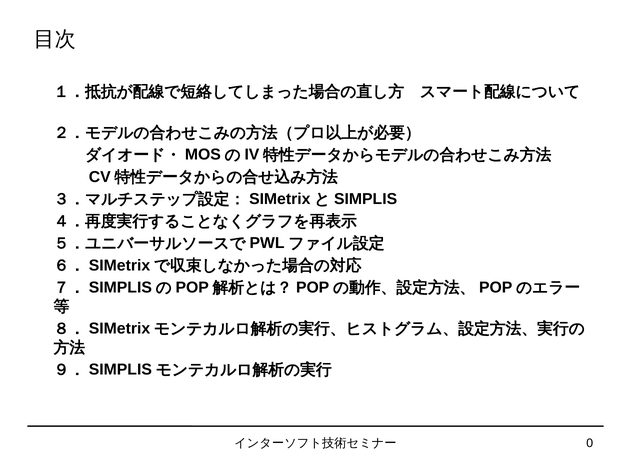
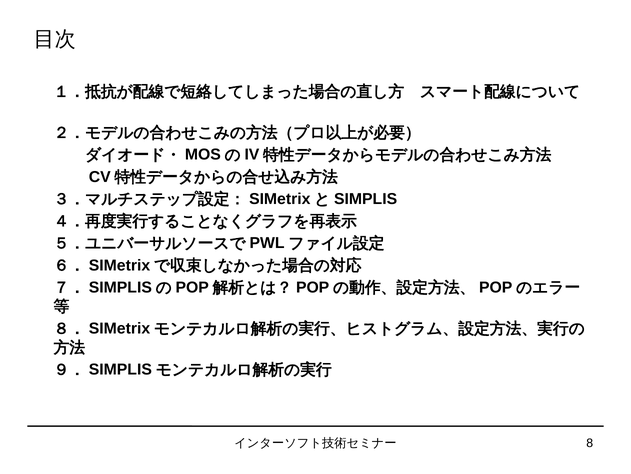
0: 0 -> 8 (590, 442)
